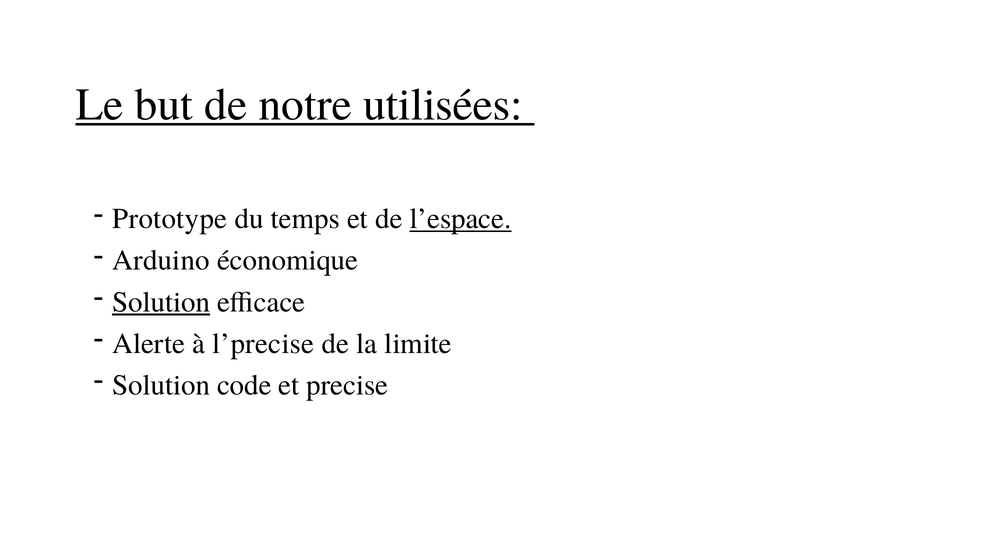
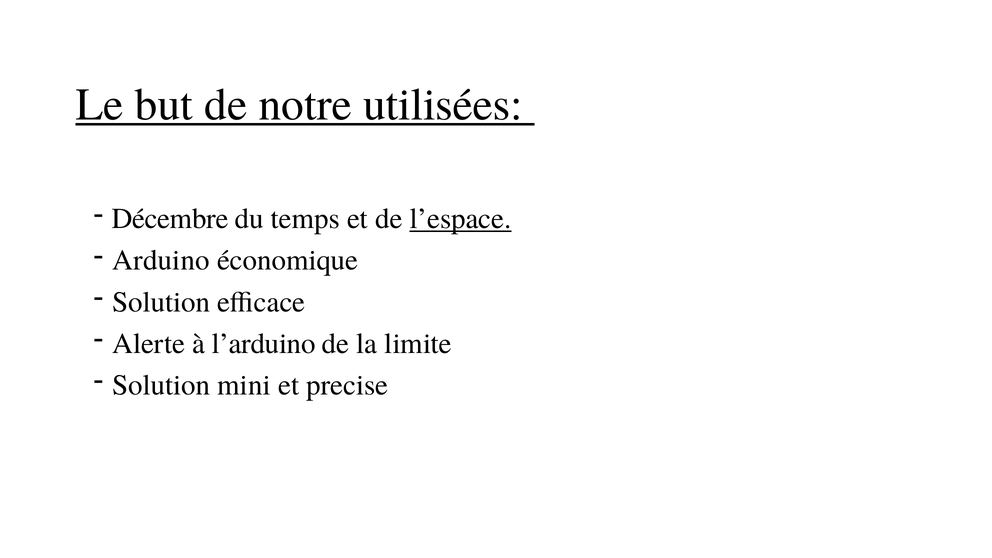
Prototype: Prototype -> Décembre (170, 219)
Solution underline: present -> none (161, 302)
l’precise: l’precise -> l’arduino (264, 344)
code: code -> mini (244, 385)
